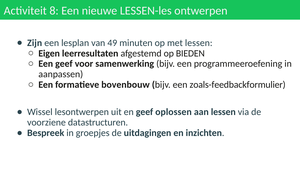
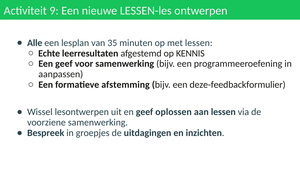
8: 8 -> 9 (54, 11)
Zijn: Zijn -> Alle (35, 43)
49: 49 -> 35 (112, 43)
Eigen: Eigen -> Echte (49, 53)
BIEDEN: BIEDEN -> KENNIS (190, 53)
bovenbouw: bovenbouw -> afstemming (126, 85)
zoals-feedbackformulier: zoals-feedbackformulier -> deze-feedbackformulier (238, 85)
voorziene datastructuren: datastructuren -> samenwerking (98, 122)
